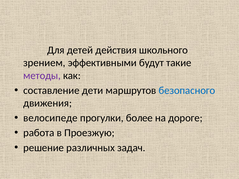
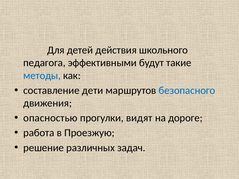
зрением: зрением -> педагога (44, 63)
методы colour: purple -> blue (42, 76)
велосипеде: велосипеде -> опасностью (50, 118)
более: более -> видят (139, 118)
